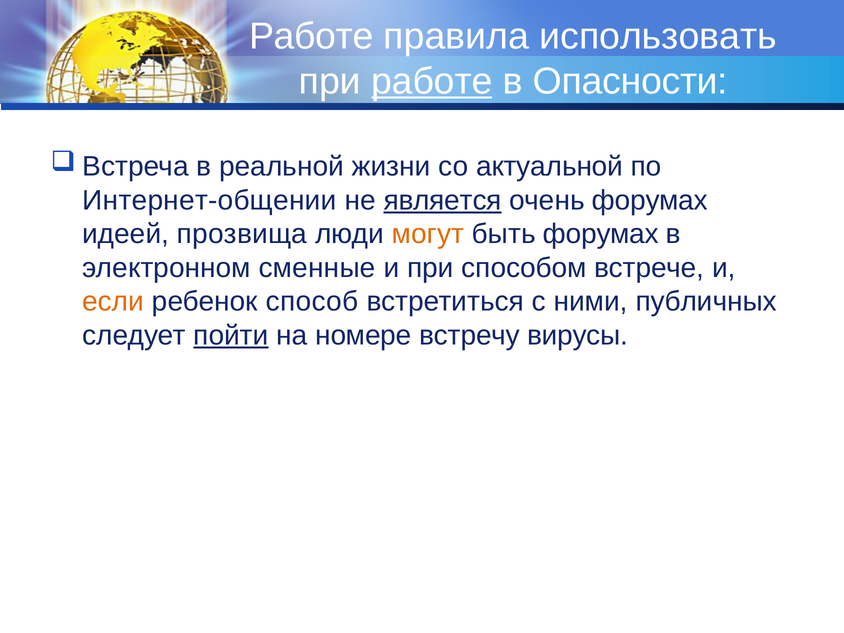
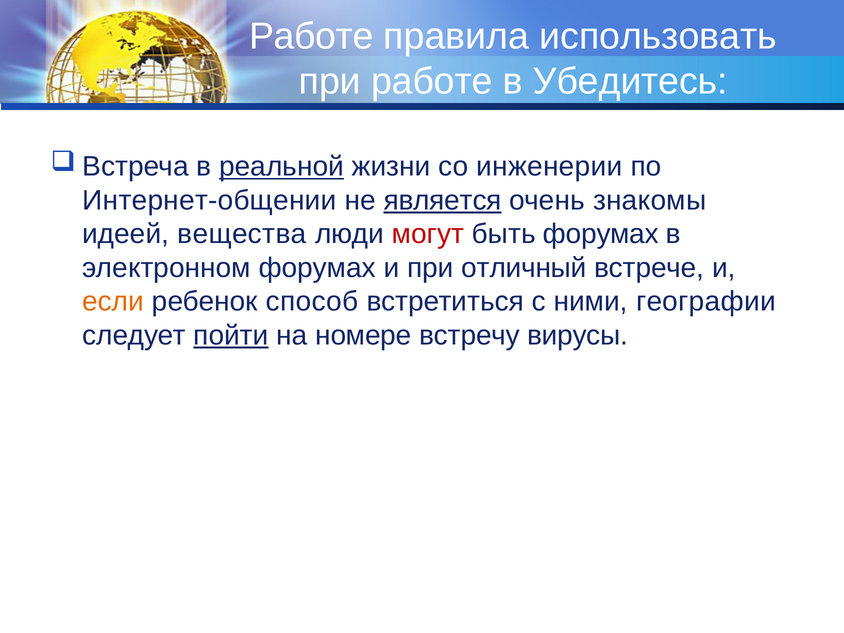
работе underline: present -> none (432, 81)
Опасности: Опасности -> Убедитесь (630, 81)
реальной underline: none -> present (282, 167)
актуальной: актуальной -> инженерии (549, 167)
очень форумах: форумах -> знакомы (650, 200)
прозвища: прозвища -> вещества (242, 234)
могут colour: orange -> red (428, 234)
электронном сменные: сменные -> форумах (317, 268)
способом: способом -> отличный (524, 268)
публичных: публичных -> географии (706, 302)
